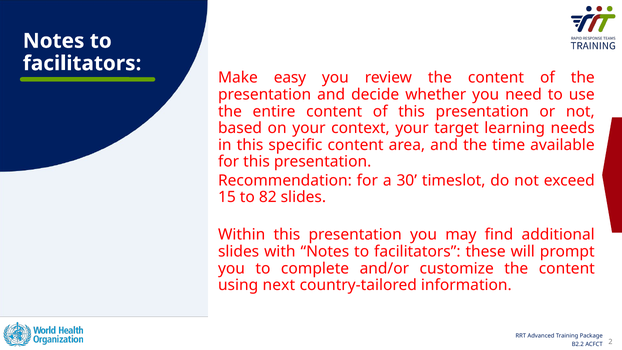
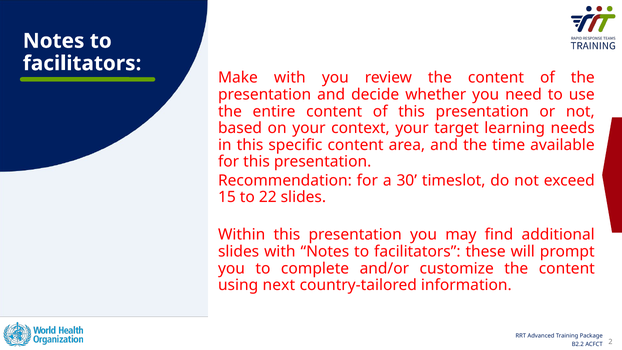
Make easy: easy -> with (290, 78)
82: 82 -> 22 (268, 197)
